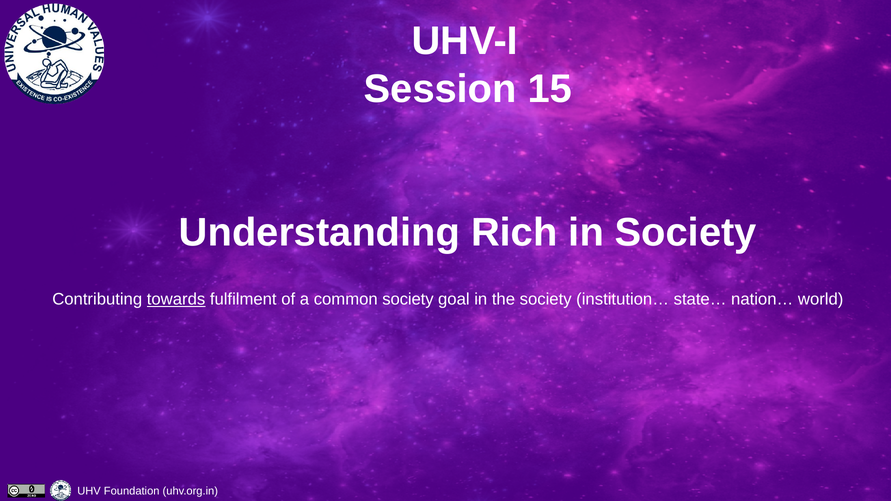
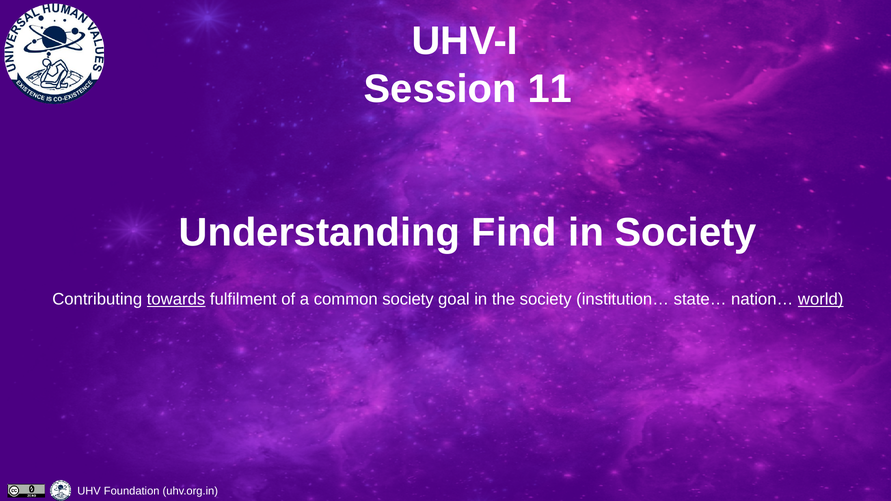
15: 15 -> 11 (550, 89)
Rich: Rich -> Find (514, 233)
world underline: none -> present (821, 300)
